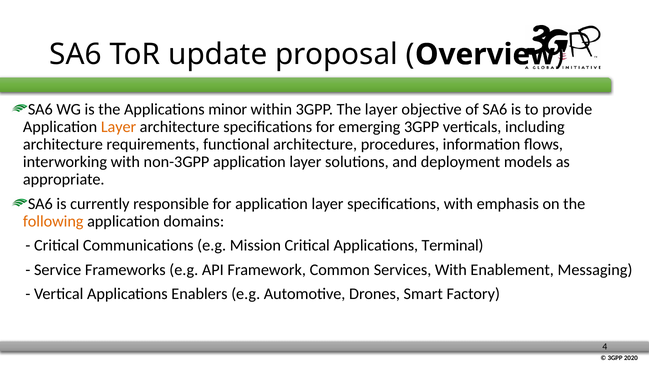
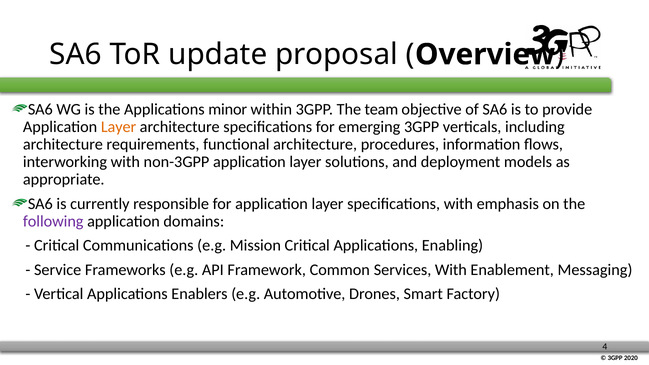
The layer: layer -> team (381, 109)
following colour: orange -> purple (53, 221)
Terminal: Terminal -> Enabling (452, 246)
